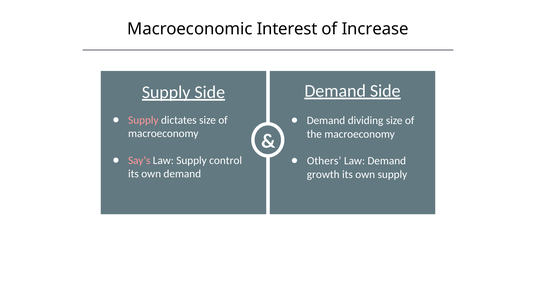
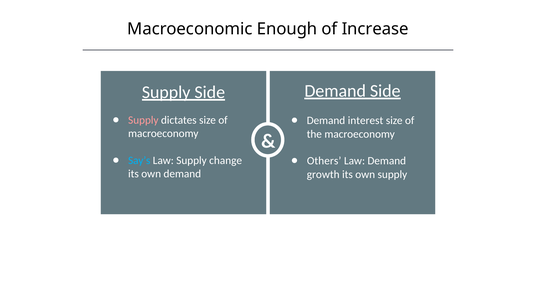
Interest: Interest -> Enough (287, 29)
dividing: dividing -> interest (366, 120)
Say’s colour: pink -> light blue (139, 160)
control: control -> change (226, 160)
